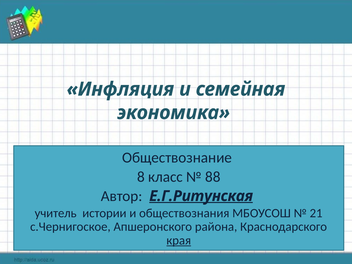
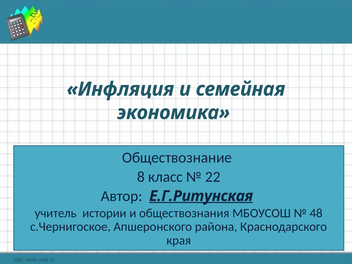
88: 88 -> 22 (213, 177)
21: 21 -> 48 (316, 213)
края underline: present -> none (179, 241)
